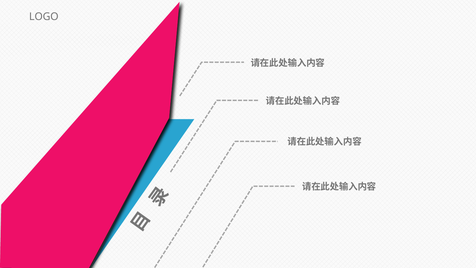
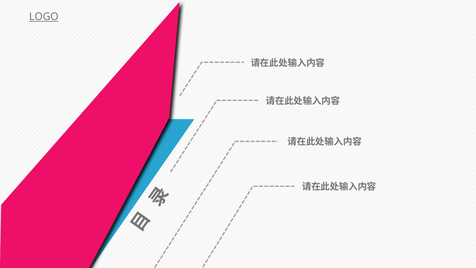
LOGO underline: none -> present (44, 17)
